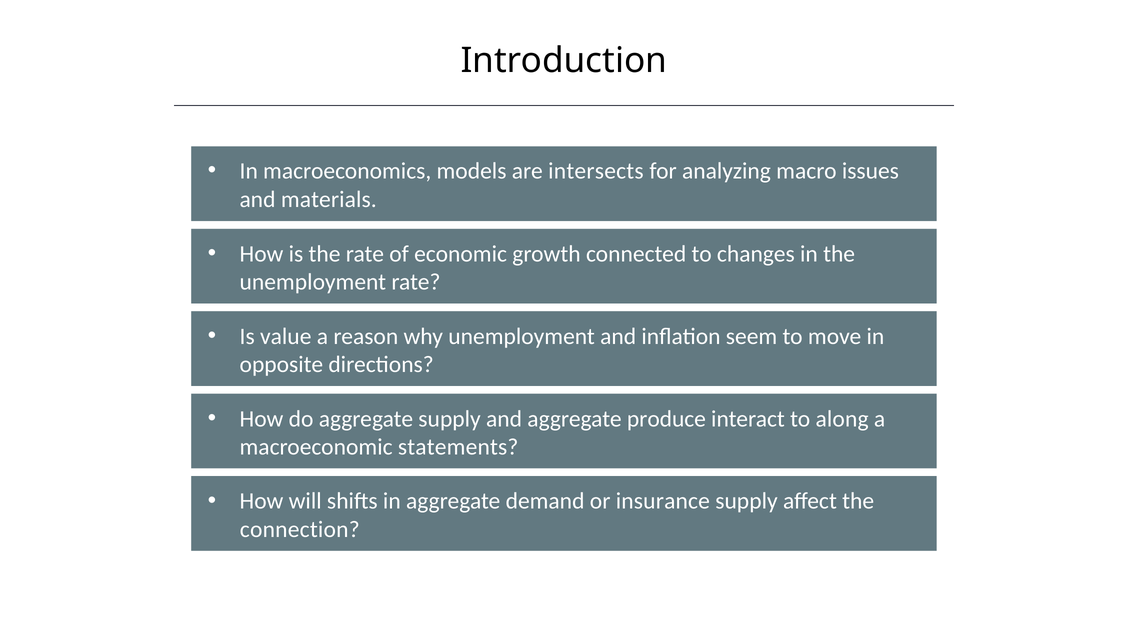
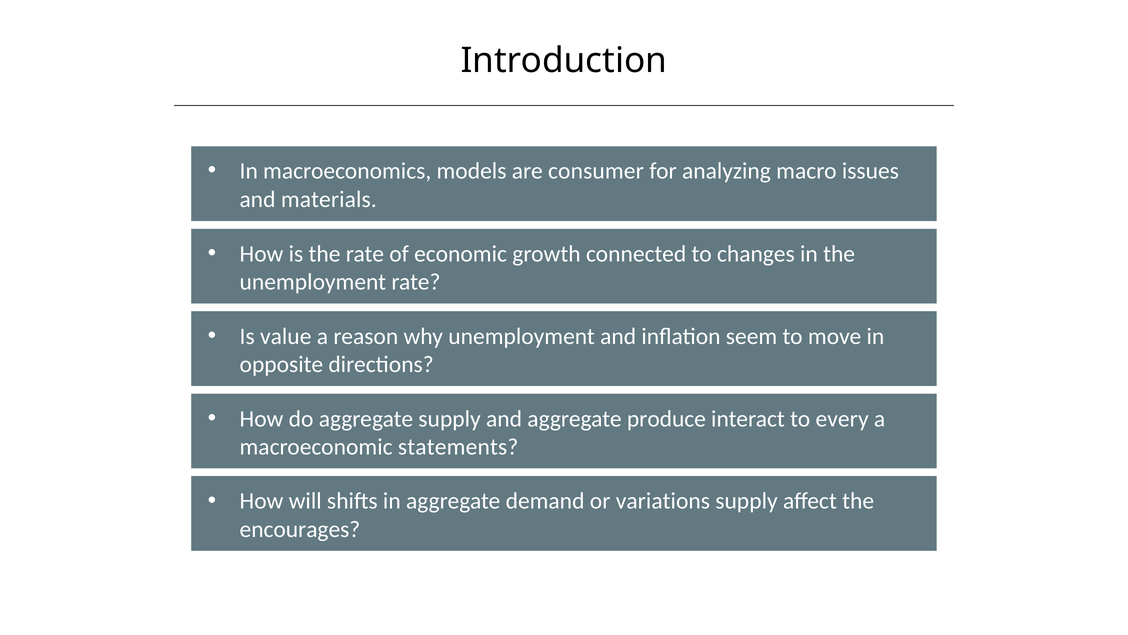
intersects: intersects -> consumer (596, 171)
along: along -> every (842, 418)
insurance: insurance -> variations (663, 501)
connection: connection -> encourages (300, 529)
